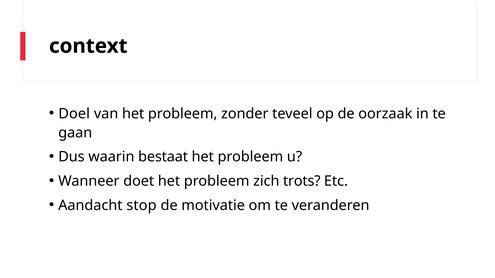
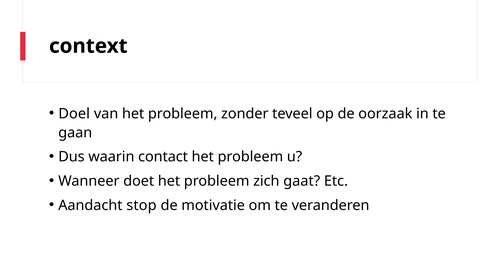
bestaat: bestaat -> contact (163, 157)
trots: trots -> gaat (302, 181)
